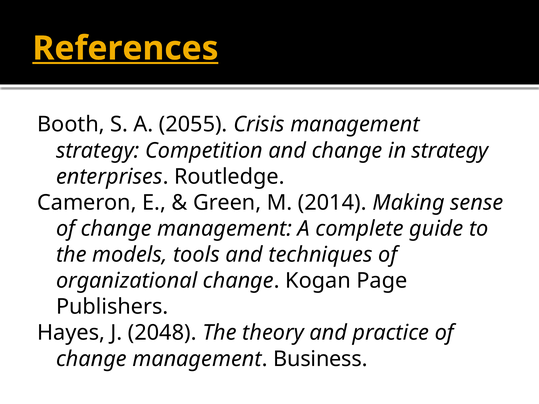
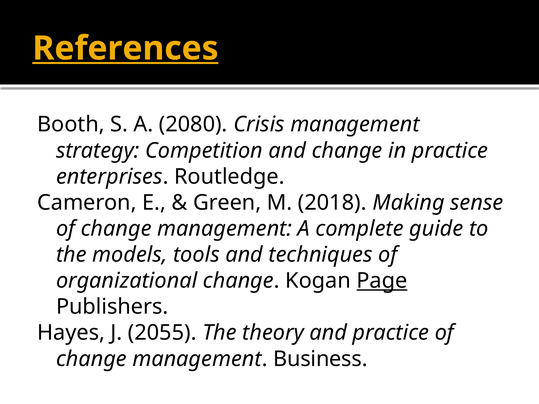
2055: 2055 -> 2080 (193, 125)
in strategy: strategy -> practice (450, 151)
2014: 2014 -> 2018 (332, 203)
Page underline: none -> present (382, 281)
2048: 2048 -> 2055 (162, 333)
